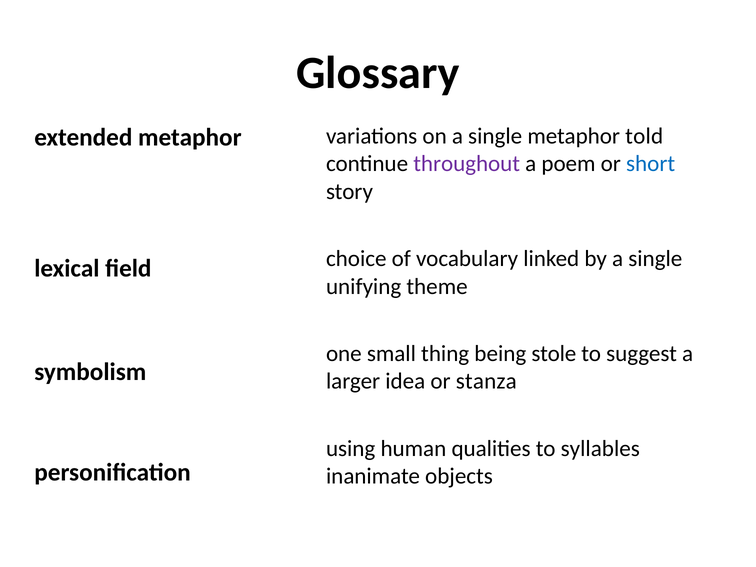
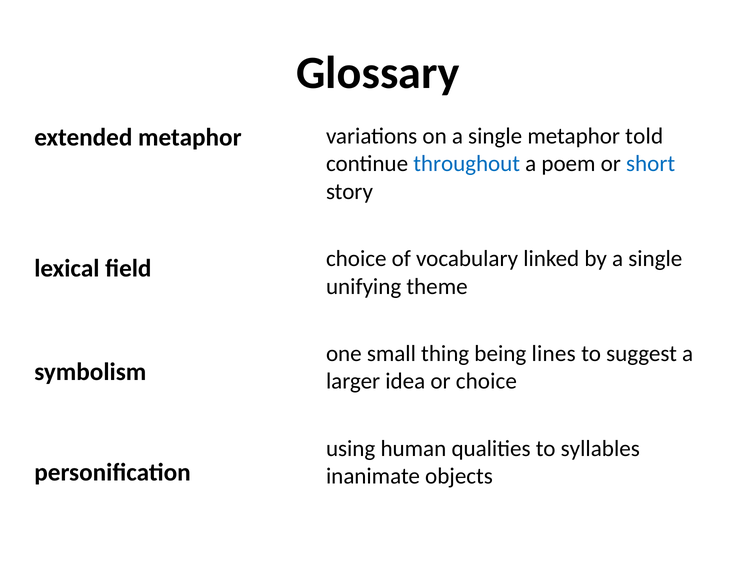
throughout colour: purple -> blue (467, 164)
stole: stole -> lines (554, 354)
or stanza: stanza -> choice (486, 381)
